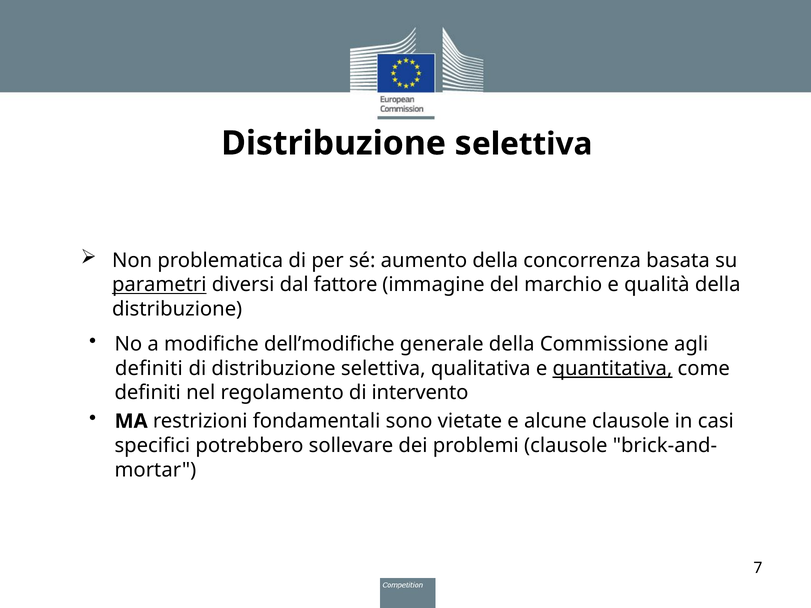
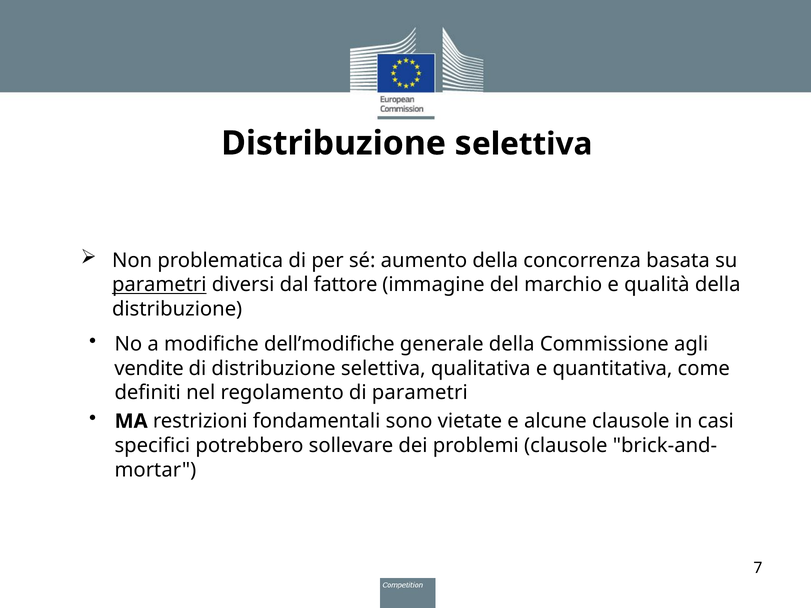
definiti: definiti -> vendite (149, 369)
quantitativa underline: present -> none (612, 369)
di intervento: intervento -> parametri (420, 393)
